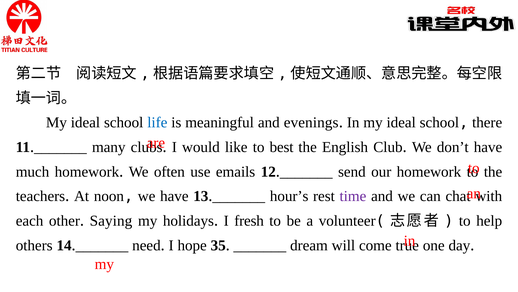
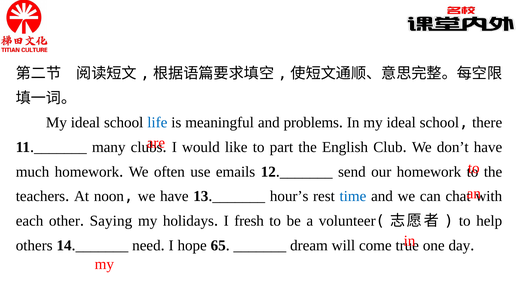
evenings: evenings -> problems (311, 122)
best: best -> part (281, 147)
time colour: purple -> blue (353, 196)
35: 35 -> 65 (218, 245)
